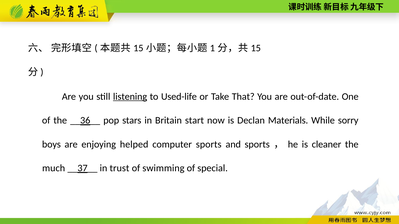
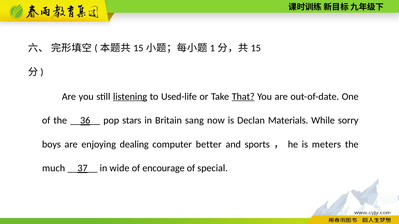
That underline: none -> present (243, 97)
start: start -> sang (194, 121)
helped: helped -> dealing (134, 145)
computer sports: sports -> better (209, 145)
cleaner: cleaner -> meters (326, 145)
trust: trust -> wide (119, 168)
swimming: swimming -> encourage (164, 168)
